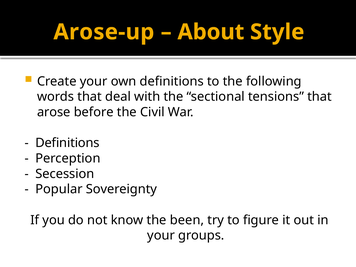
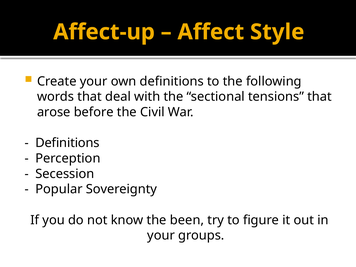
Arose-up: Arose-up -> Affect-up (104, 32)
About: About -> Affect (211, 32)
